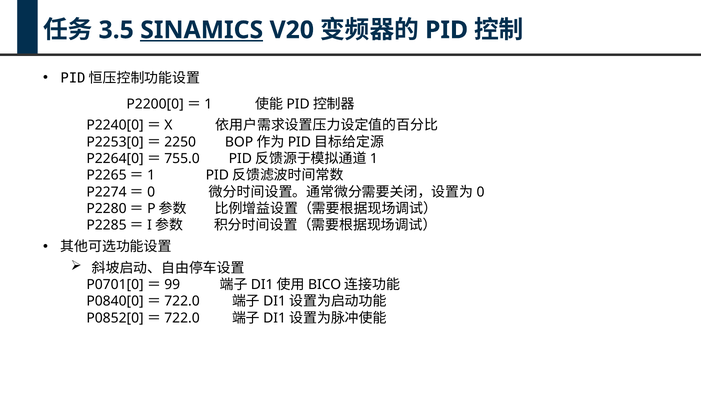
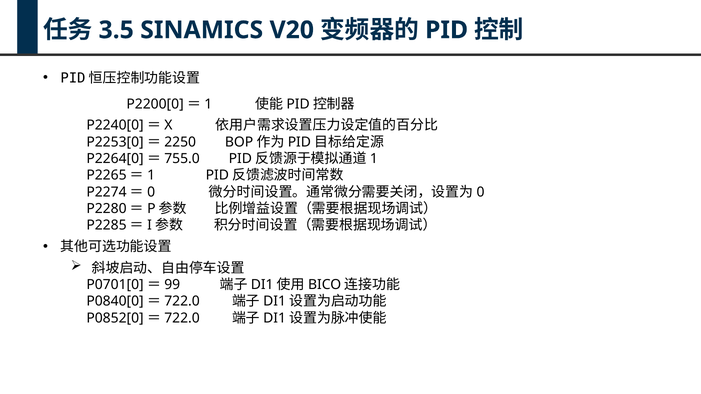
SINAMICS underline: present -> none (202, 30)
